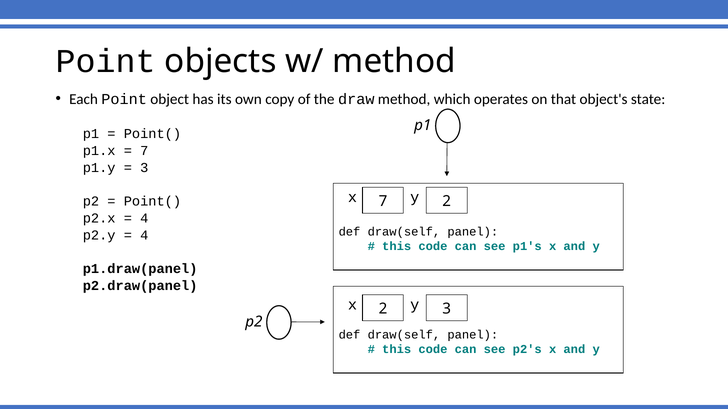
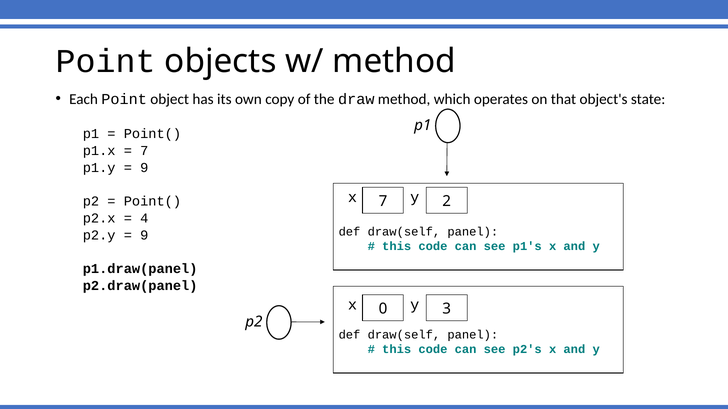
3: 3 -> 9 (144, 168)
4: 4 -> 9 (144, 235)
x 2: 2 -> 0 (383, 309)
